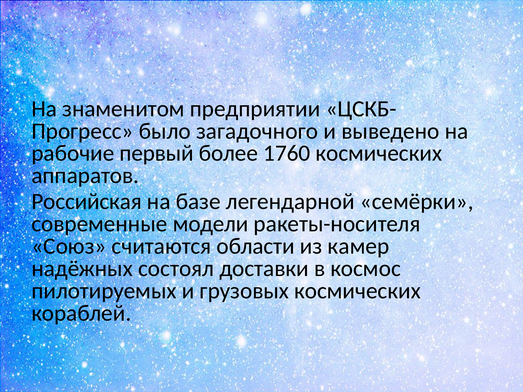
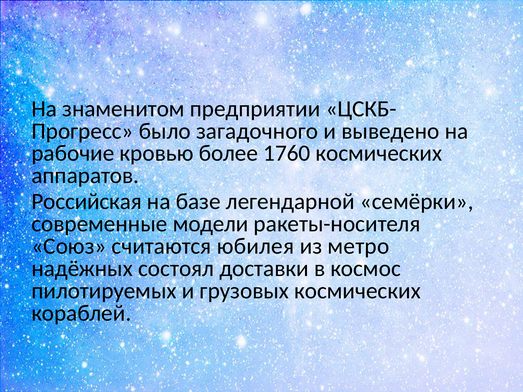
первый: первый -> кровью (157, 153)
области: области -> юбилея (255, 246)
камер: камер -> метро (358, 246)
